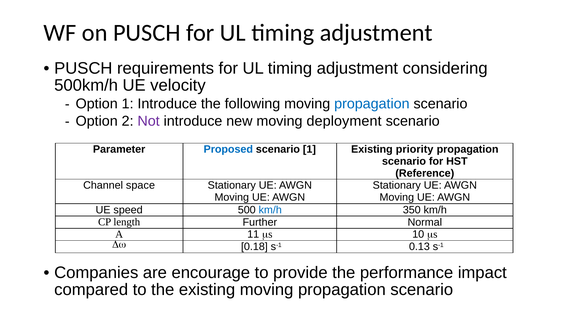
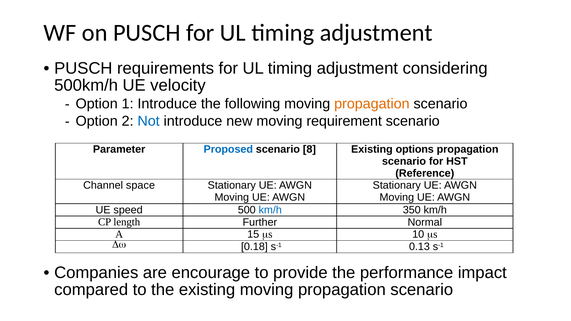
propagation colour: blue -> orange (372, 104)
Not colour: purple -> blue (149, 121)
deployment: deployment -> requirement (344, 121)
scenario 1: 1 -> 8 (309, 149)
priority: priority -> options (415, 149)
11: 11 -> 15 (253, 235)
